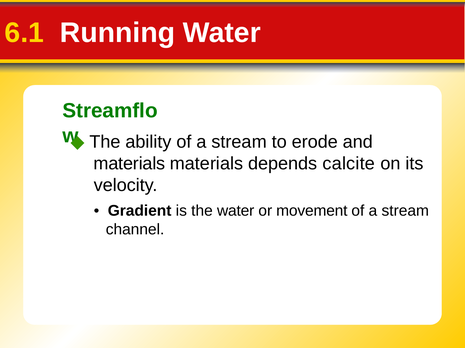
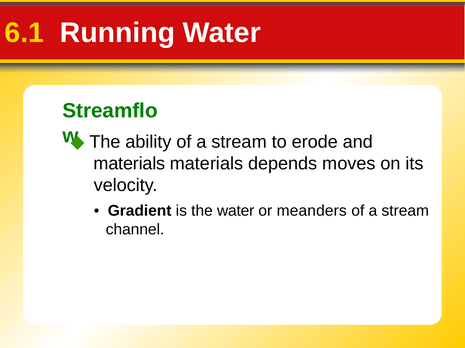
calcite: calcite -> moves (349, 164)
movement: movement -> meanders (312, 211)
